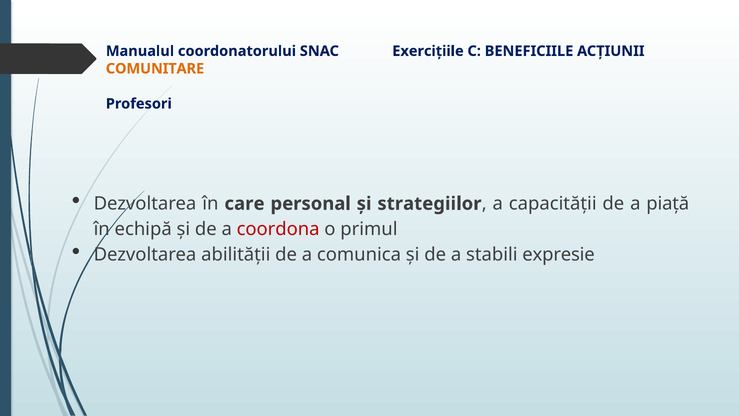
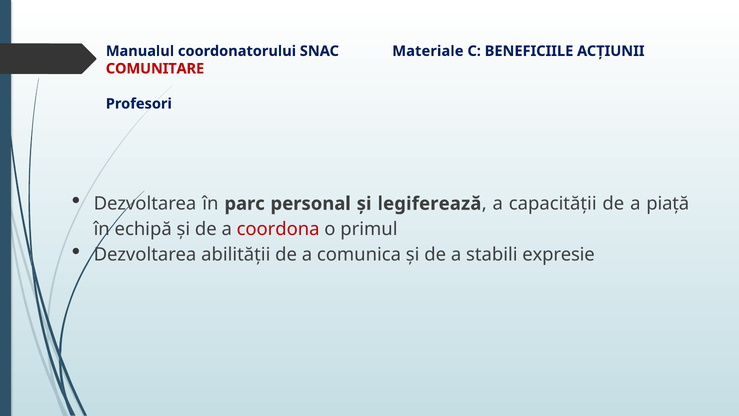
Exercițiile: Exercițiile -> Materiale (428, 51)
COMUNITARE colour: orange -> red (155, 69)
care: care -> parc (245, 204)
strategiilor: strategiilor -> legiferează (429, 204)
